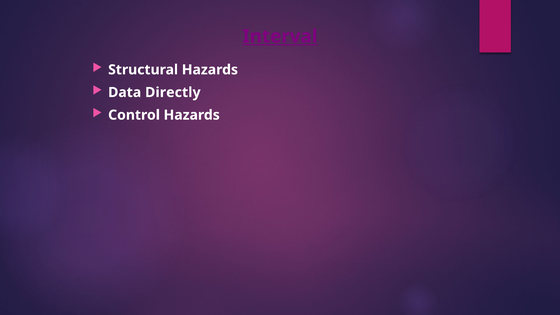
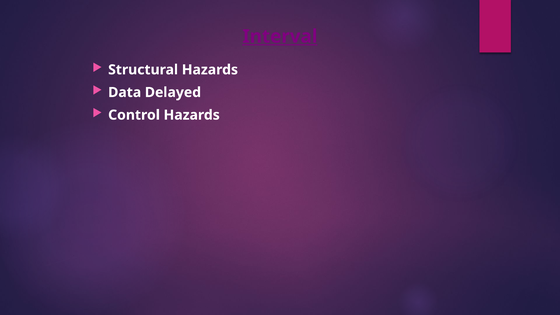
Directly: Directly -> Delayed (173, 92)
